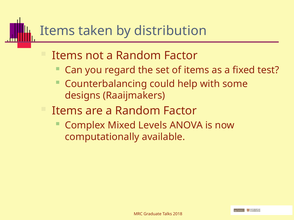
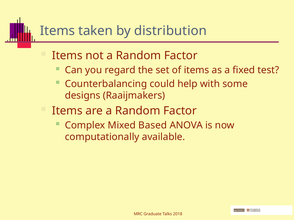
Levels: Levels -> Based (153, 125)
